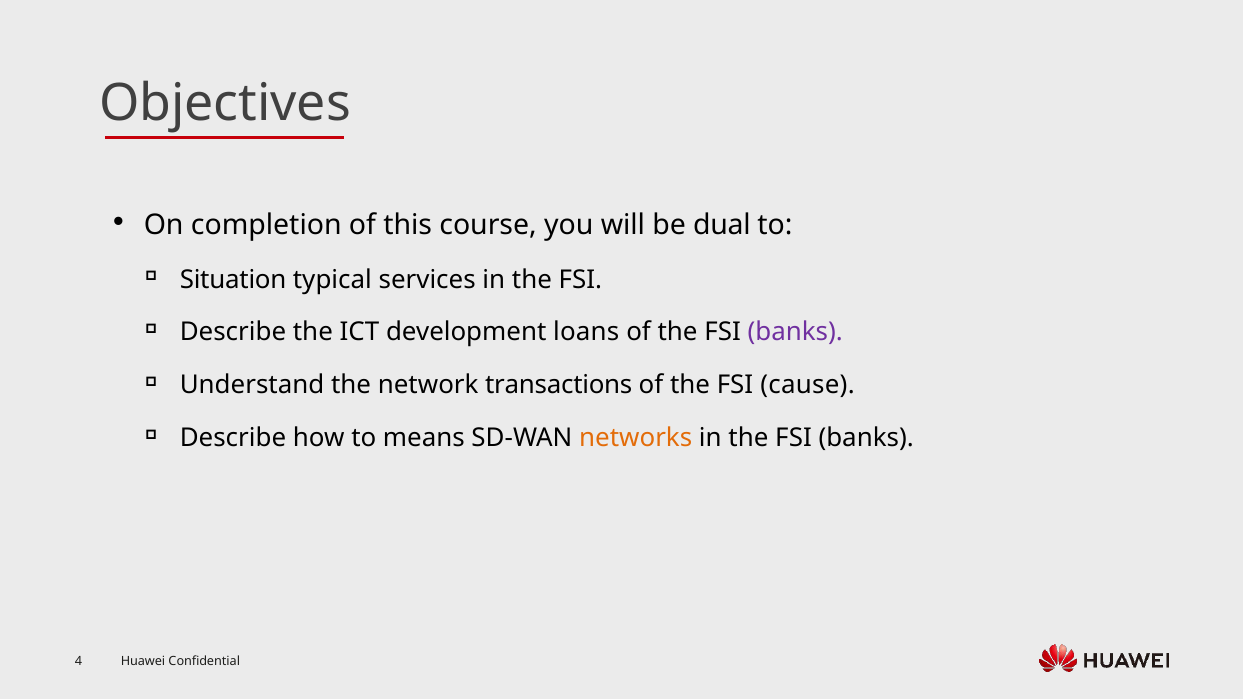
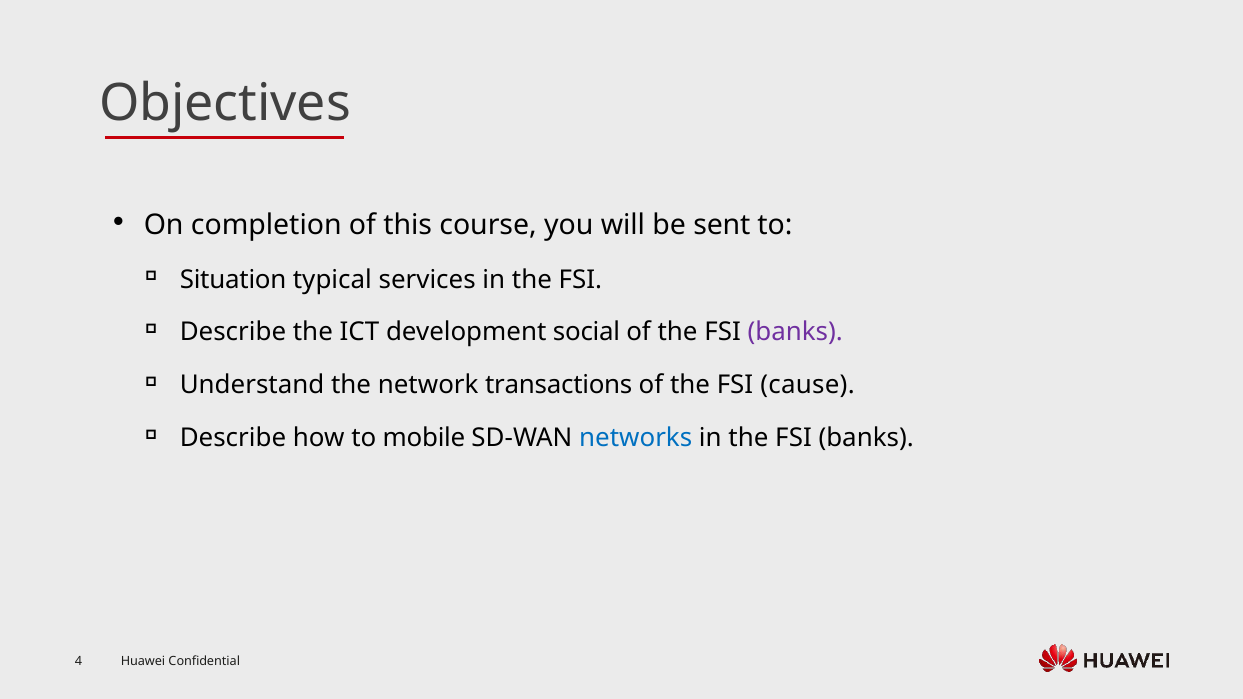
dual: dual -> sent (722, 225)
loans: loans -> social (587, 332)
means: means -> mobile (424, 438)
networks colour: orange -> blue (636, 438)
